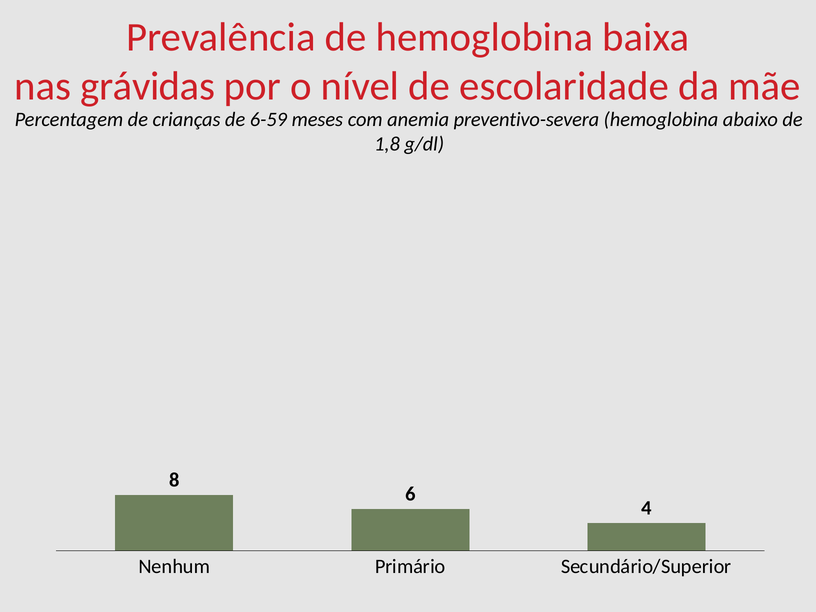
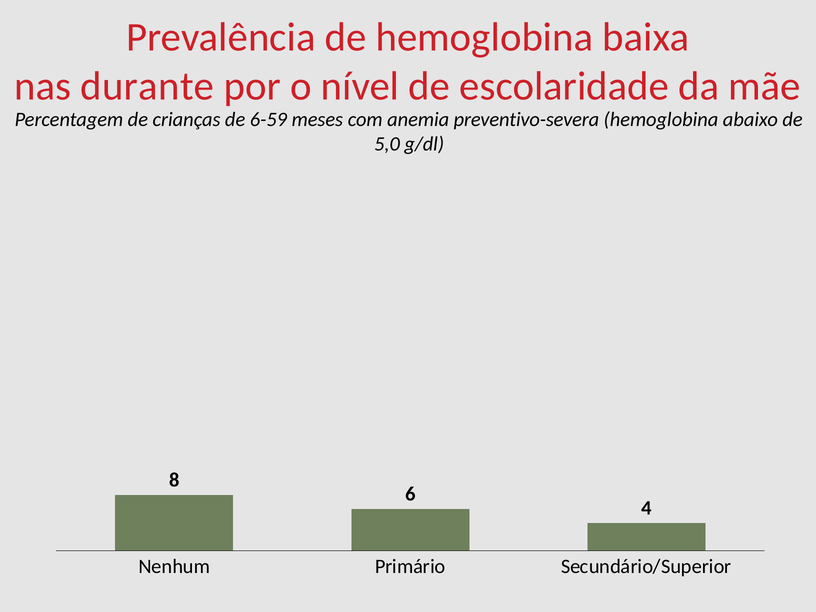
grávidas: grávidas -> durante (147, 86)
1,8: 1,8 -> 5,0 (387, 144)
